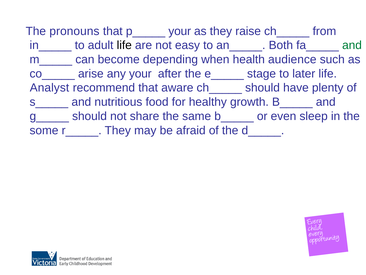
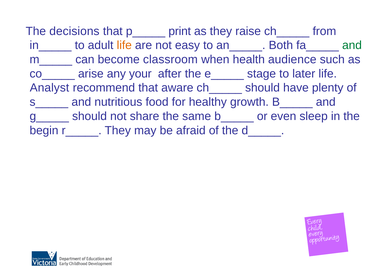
pronouns: pronouns -> decisions (74, 31)
p_____ your: your -> print (180, 31)
life colour: black -> orange (124, 45)
depending: depending -> classroom (170, 59)
some: some -> begin (44, 130)
